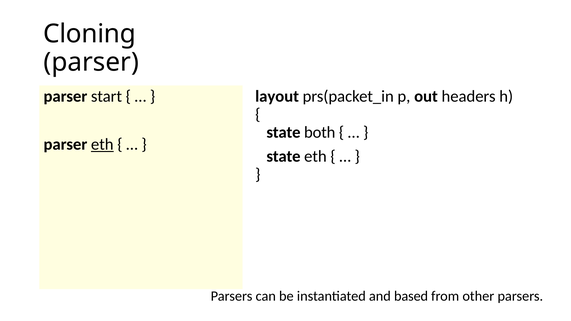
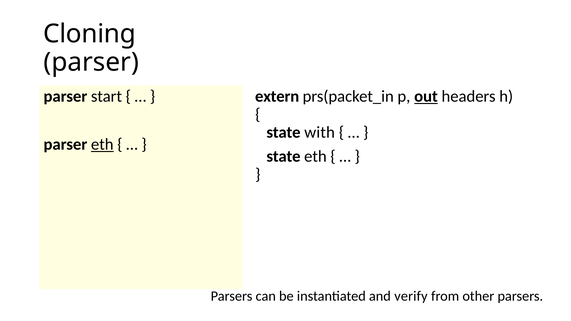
layout: layout -> extern (277, 97)
out underline: none -> present (426, 97)
both: both -> with (320, 133)
based: based -> verify (411, 296)
